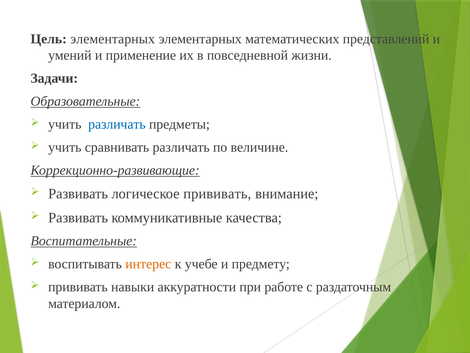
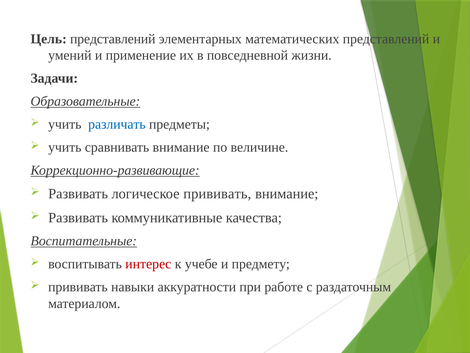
Цель элементарных: элементарных -> представлений (113, 39)
сравнивать различать: различать -> внимание (181, 147)
интерес colour: orange -> red (148, 264)
